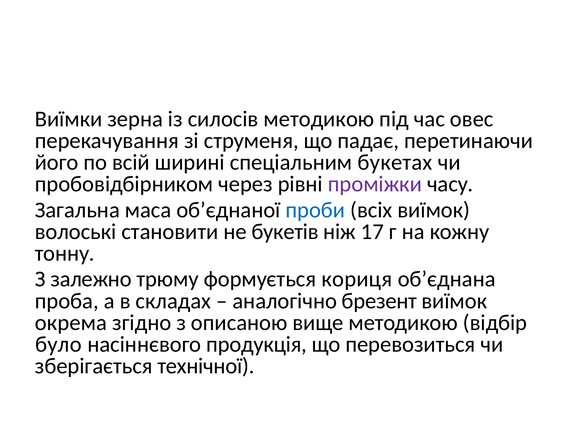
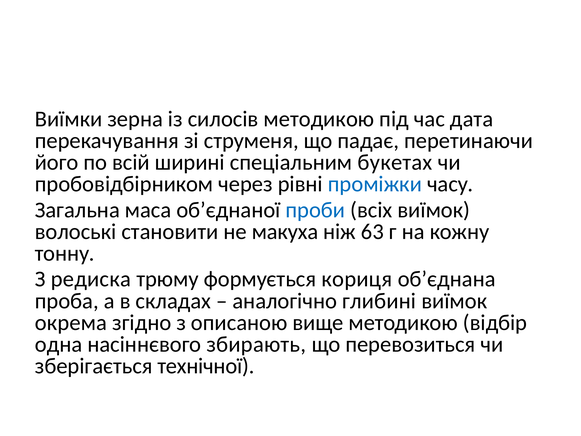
овес: овес -> дата (472, 119)
проміжки colour: purple -> blue (375, 184)
букетів: букетів -> макуха (285, 231)
17: 17 -> 63 (372, 231)
залежно: залежно -> редиска (91, 279)
брезент: брезент -> глибині (379, 301)
було: було -> одна (59, 344)
продукція: продукція -> збирають (256, 344)
